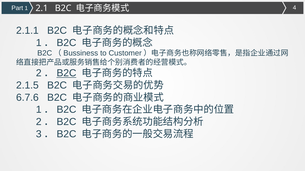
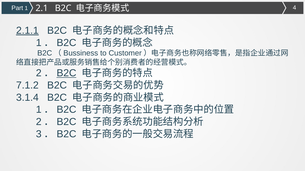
2.1.1 underline: none -> present (27, 31)
2.1.5: 2.1.5 -> 7.1.2 (27, 86)
6.7.6: 6.7.6 -> 3.1.4 (27, 98)
